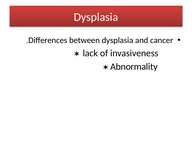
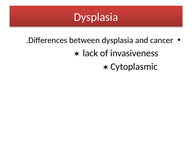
Abnormality: Abnormality -> Cytoplasmic (134, 67)
